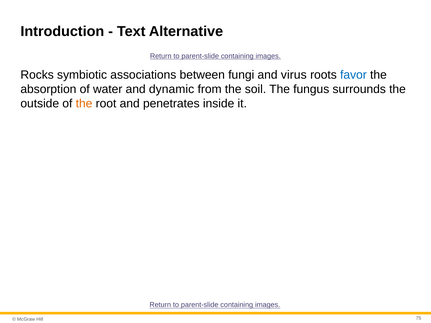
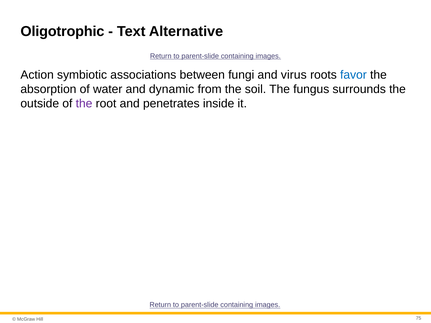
Introduction: Introduction -> Oligotrophic (62, 31)
Rocks: Rocks -> Action (37, 75)
the colour: orange -> purple (84, 104)
